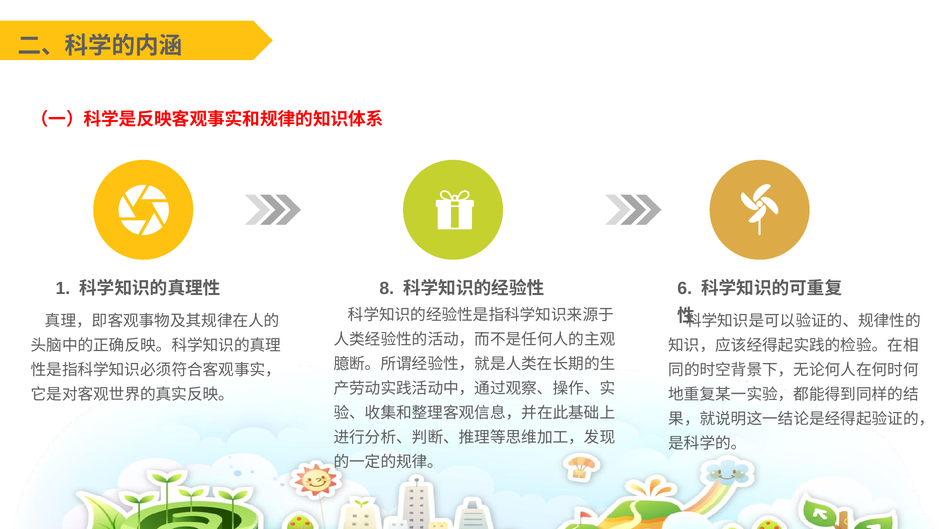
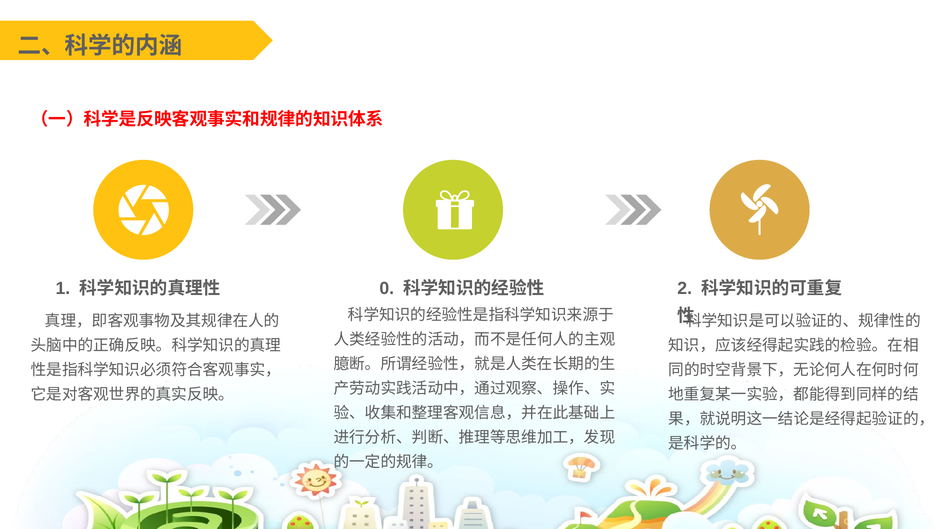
8: 8 -> 0 (387, 289)
6: 6 -> 2 (685, 289)
